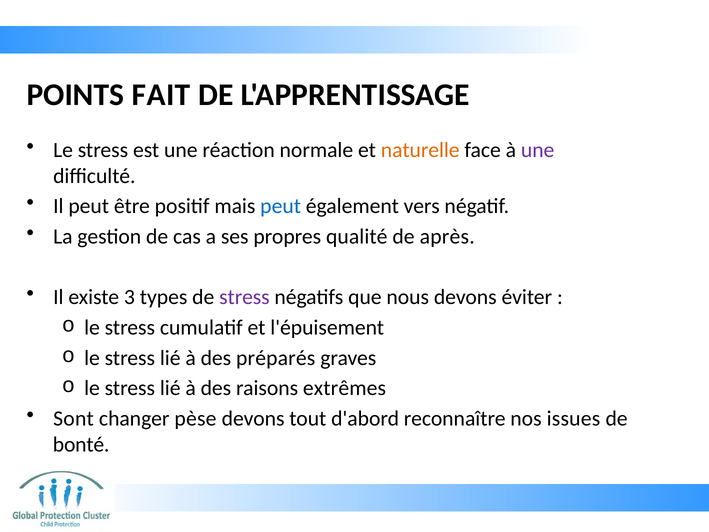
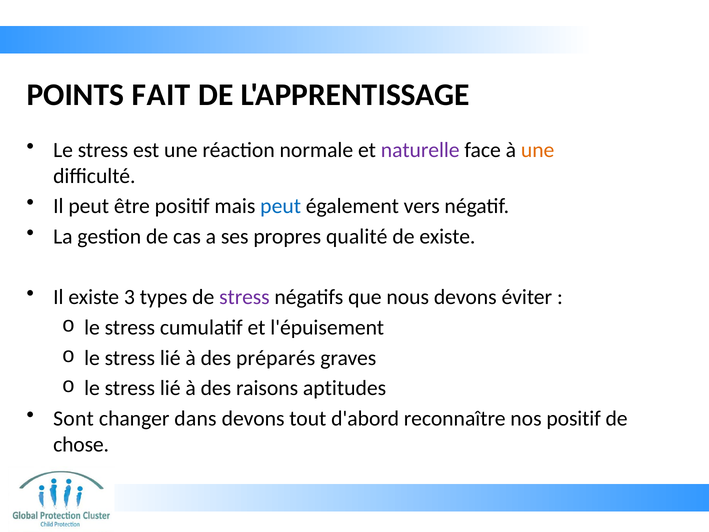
naturelle colour: orange -> purple (420, 150)
une colour: purple -> orange (538, 150)
de après: après -> existe (447, 237)
extrêmes: extrêmes -> aptitudes (345, 388)
pèse: pèse -> dans (195, 418)
nos issues: issues -> positif (574, 418)
bonté: bonté -> chose (81, 444)
